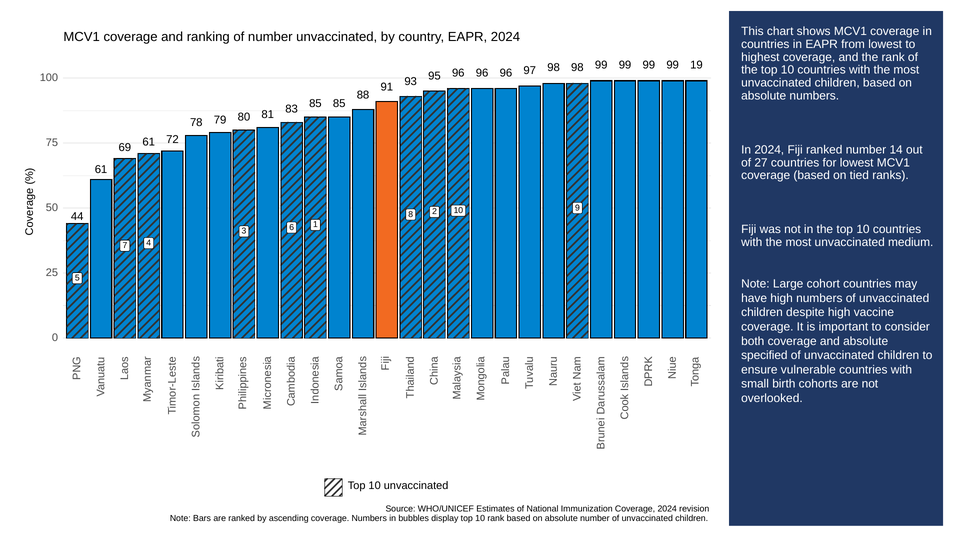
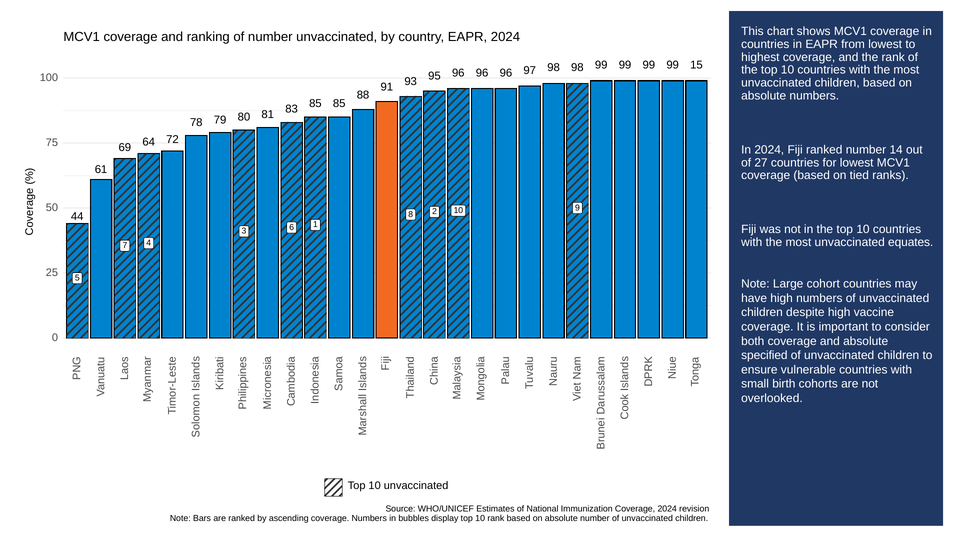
19: 19 -> 15 (696, 65)
69 61: 61 -> 64 (149, 142)
medium: medium -> equates (911, 242)
